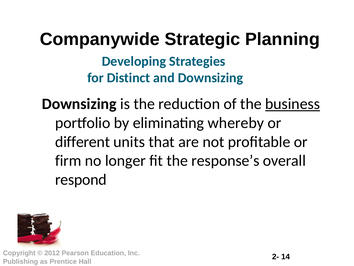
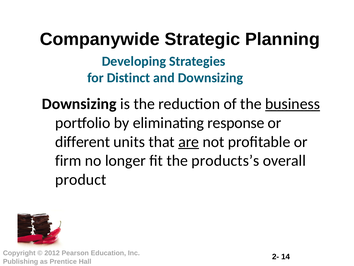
whereby: whereby -> response (236, 123)
are underline: none -> present (189, 142)
response’s: response’s -> products’s (225, 160)
respond: respond -> product (81, 179)
